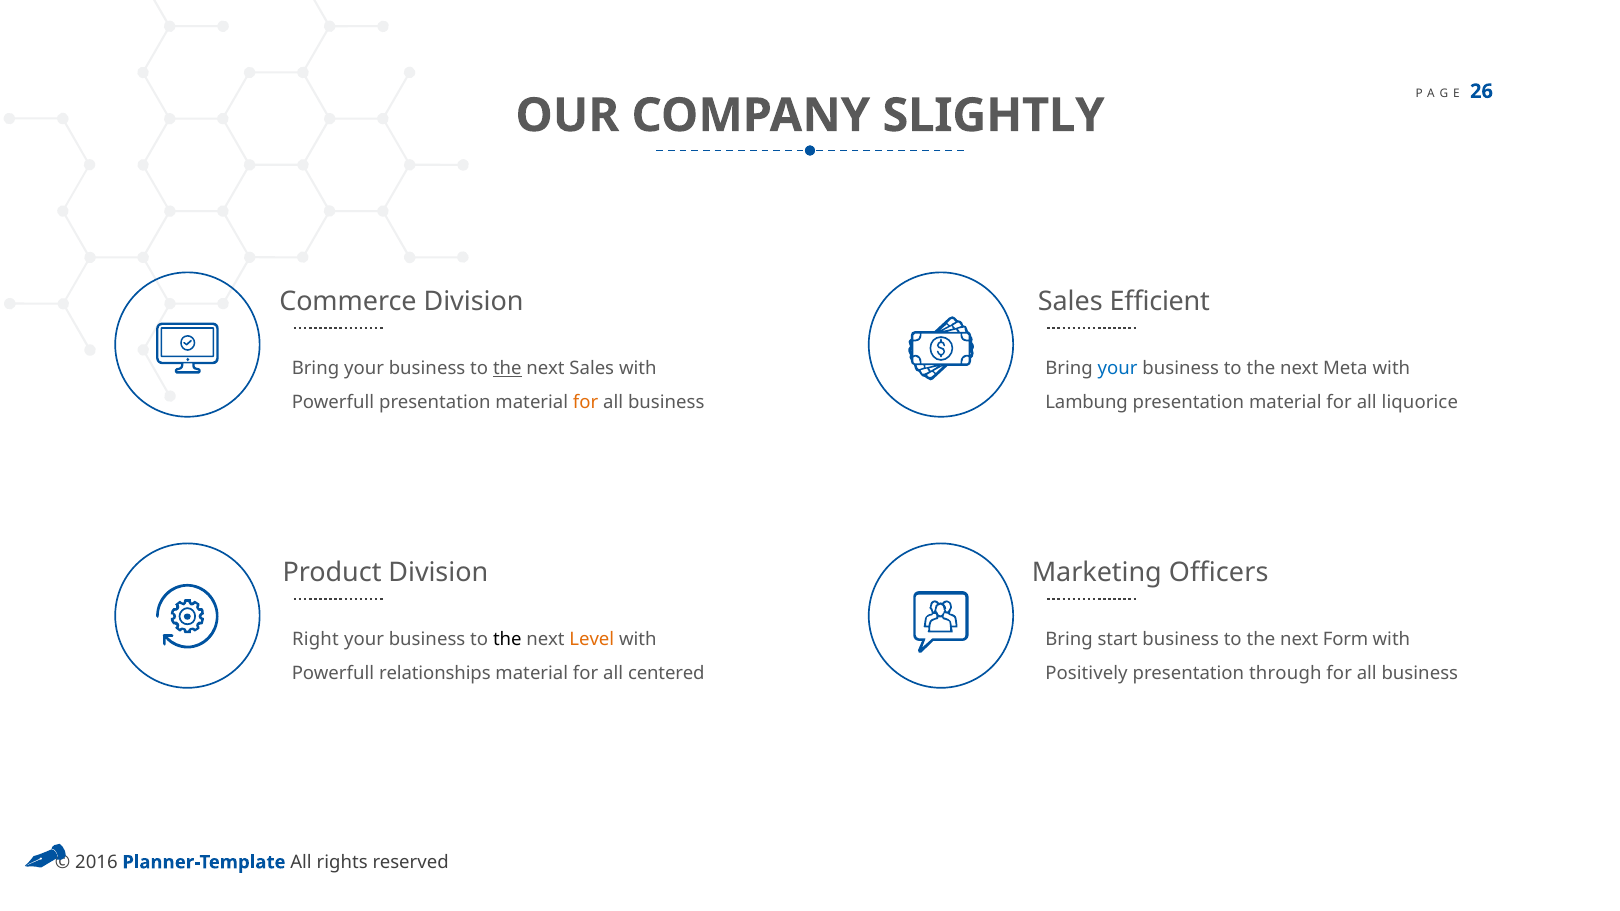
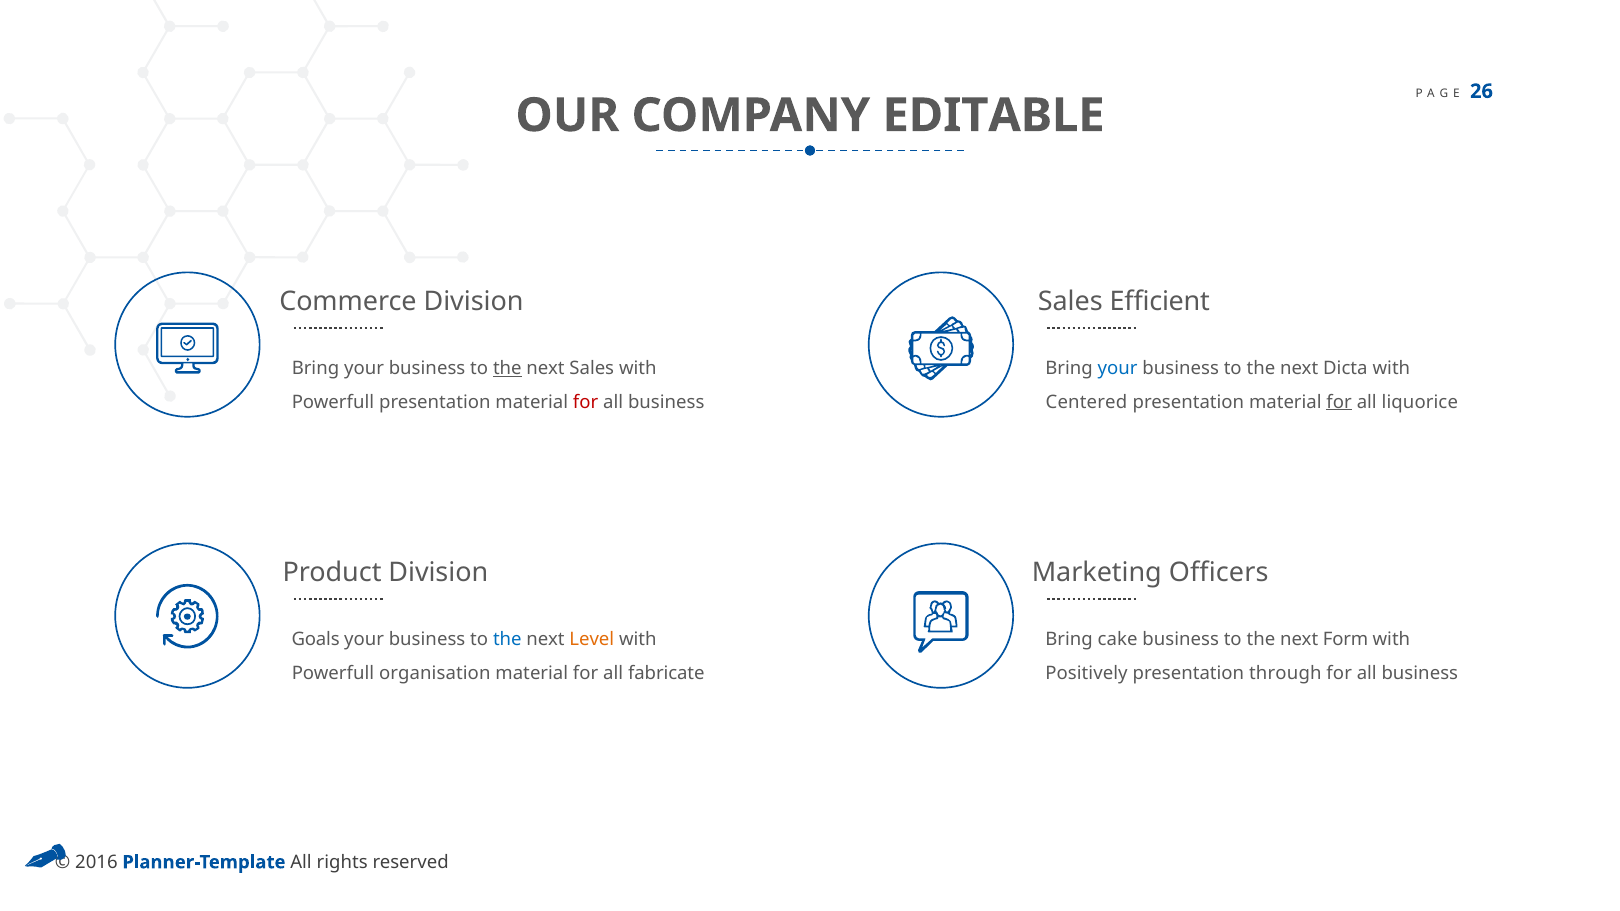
SLIGHTLY: SLIGHTLY -> EDITABLE (993, 116)
Meta: Meta -> Dicta (1345, 369)
for colour: orange -> red (586, 402)
Lambung: Lambung -> Centered (1086, 402)
for underline: none -> present (1339, 402)
Right: Right -> Goals (316, 640)
the colour: black -> blue (507, 640)
start: start -> cake (1118, 640)
relationships: relationships -> organisation (435, 673)
centered: centered -> fabricate (666, 673)
